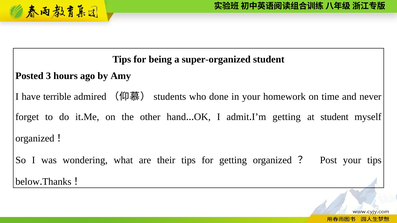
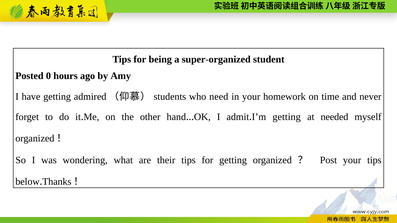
3: 3 -> 0 (48, 76)
have terrible: terrible -> getting (57, 97)
done: done -> need (219, 97)
at student: student -> needed (335, 117)
